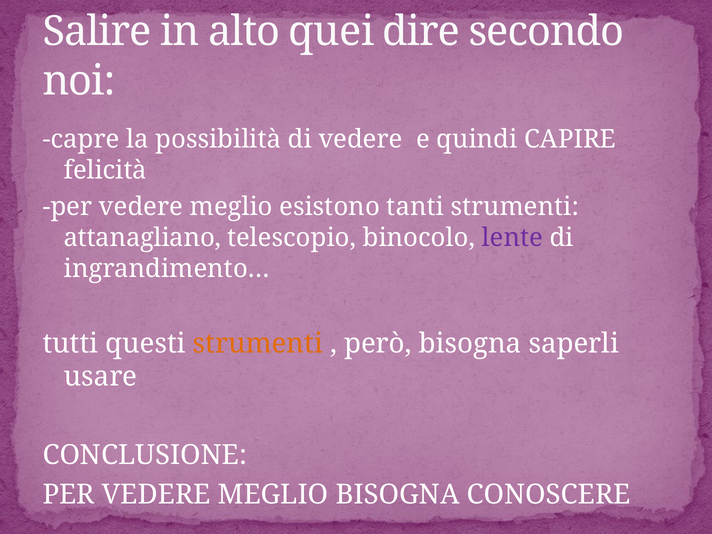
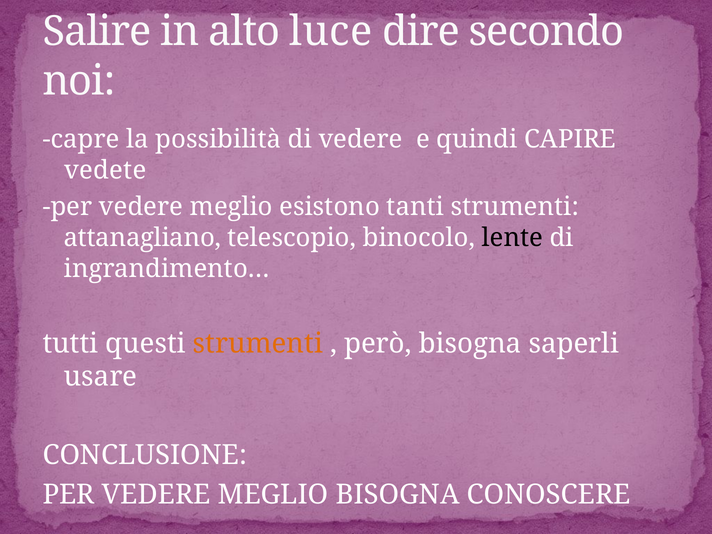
quei: quei -> luce (331, 31)
felicità: felicità -> vedete (105, 170)
lente colour: purple -> black (512, 238)
